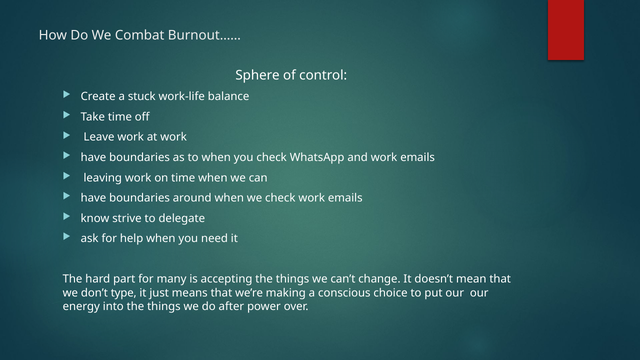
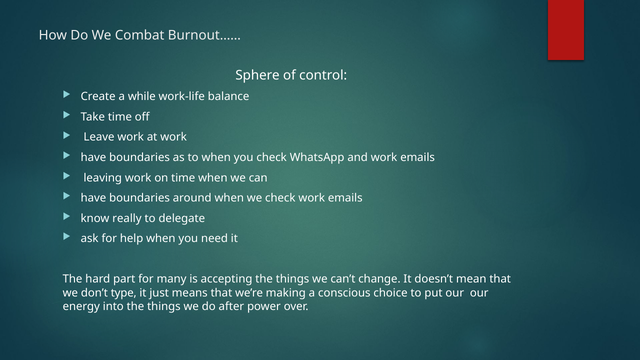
stuck: stuck -> while (142, 97)
strive: strive -> really (127, 218)
